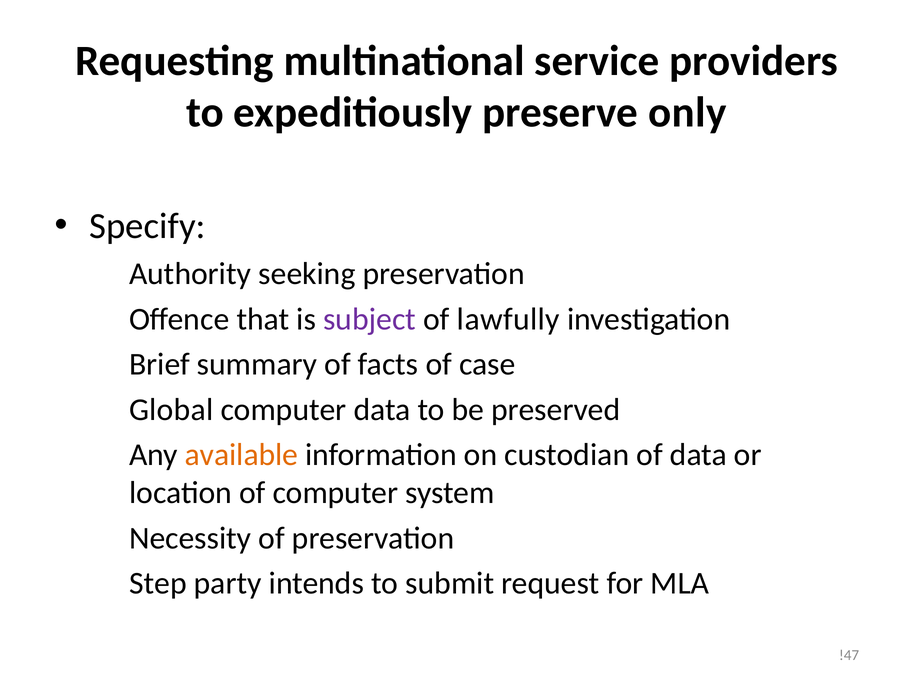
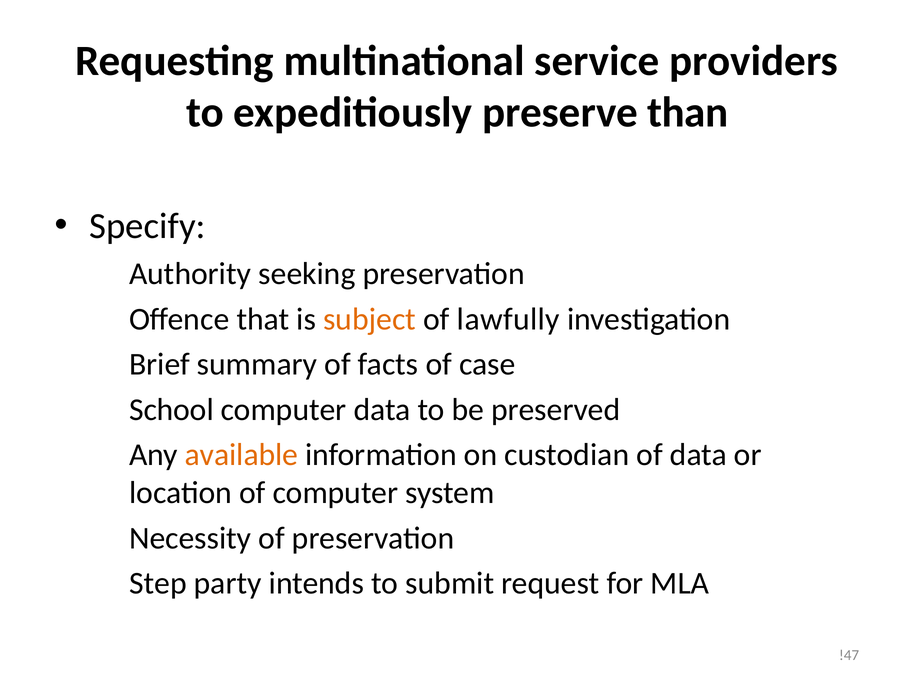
only: only -> than (688, 113)
subject colour: purple -> orange (370, 319)
Global: Global -> School (171, 409)
